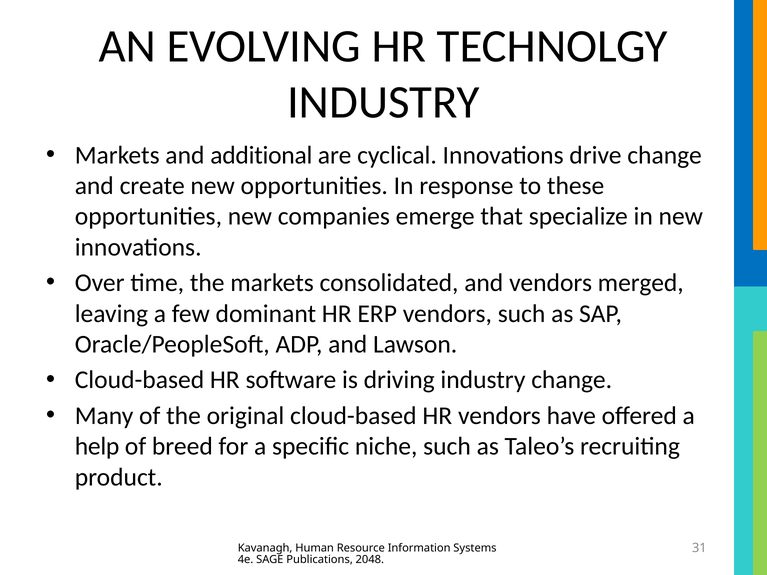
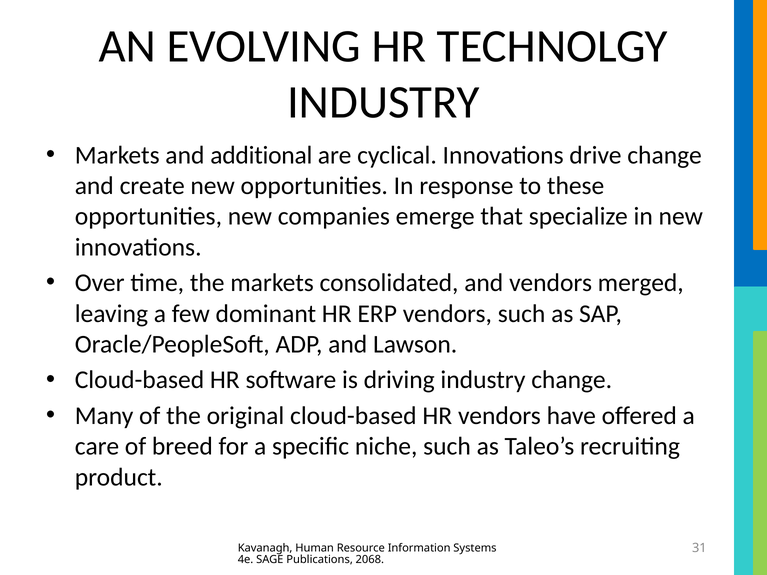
help: help -> care (97, 447)
2048: 2048 -> 2068 (370, 560)
